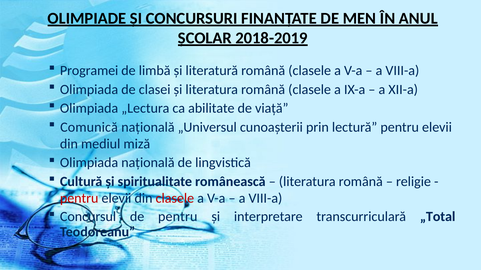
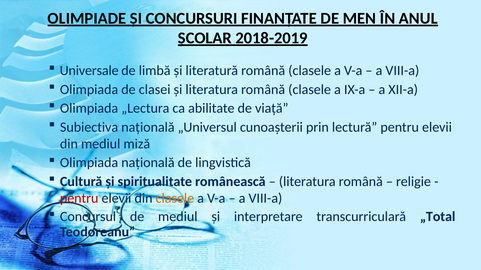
Programei: Programei -> Universale (89, 71)
Comunică: Comunică -> Subiectiva (89, 127)
clasele colour: red -> orange (175, 199)
de pentru: pentru -> mediul (178, 217)
